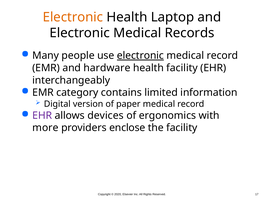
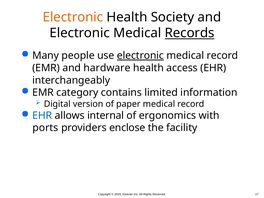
Laptop: Laptop -> Society (173, 17)
Records underline: none -> present (190, 33)
health facility: facility -> access (182, 68)
EHR colour: purple -> blue (42, 115)
devices: devices -> internal (106, 115)
more: more -> ports (45, 128)
